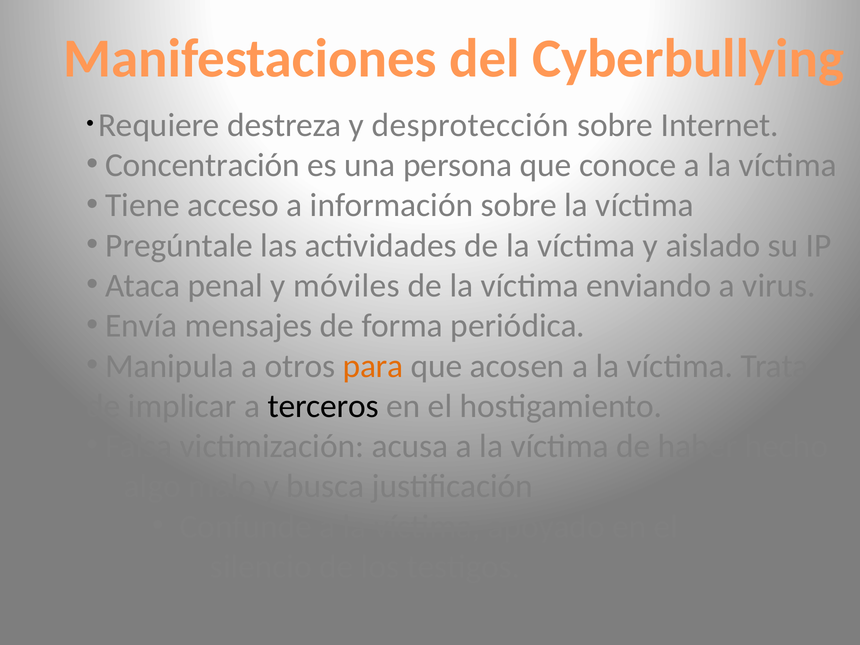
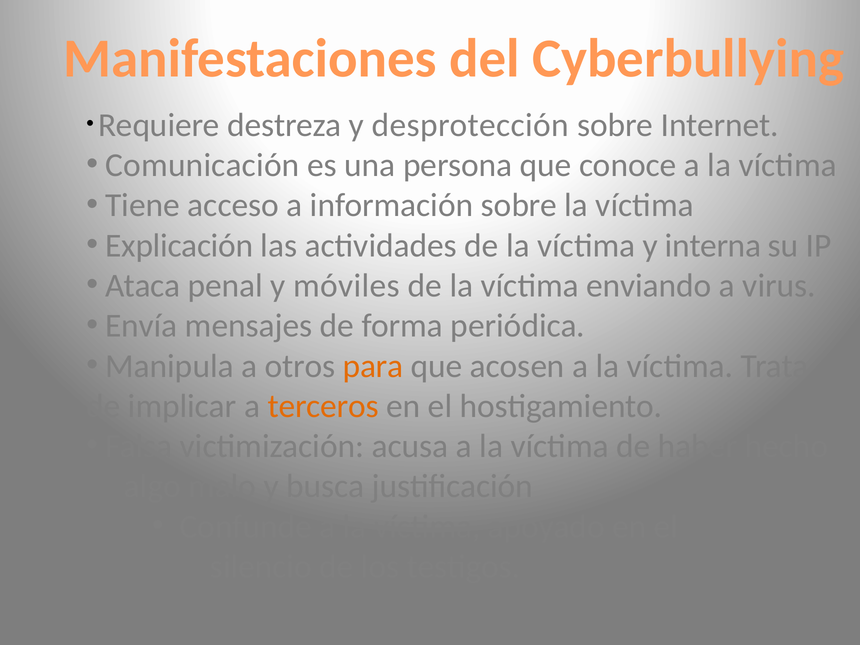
Concentración: Concentración -> Comunicación (202, 165)
Pregúntale: Pregúntale -> Explicación (179, 246)
aislado: aislado -> interna (713, 246)
terceros colour: black -> orange (323, 406)
